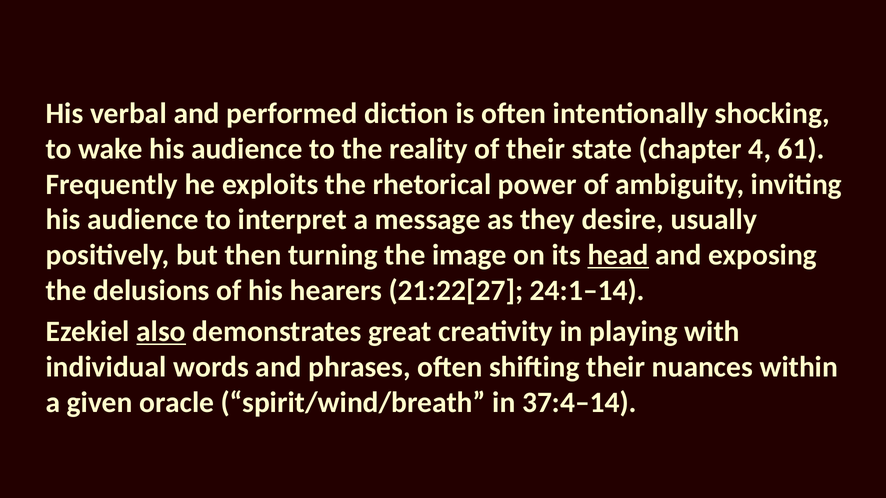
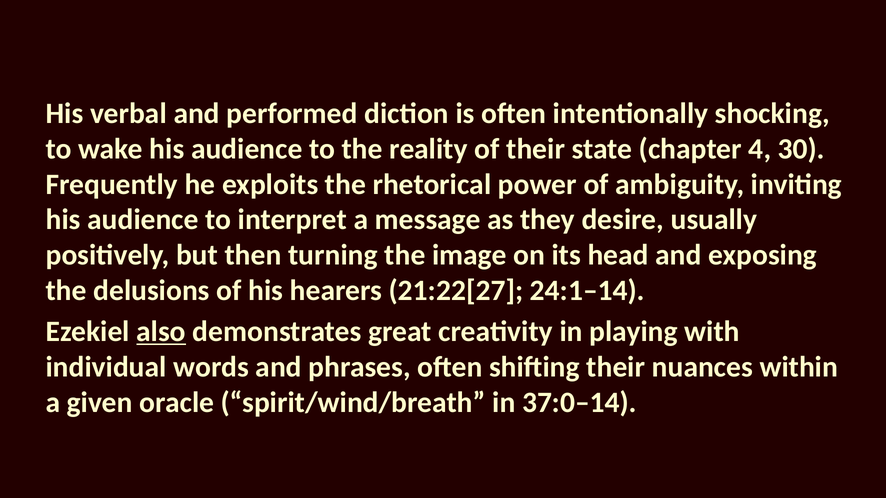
61: 61 -> 30 (801, 149)
head underline: present -> none (618, 255)
37:4–14: 37:4–14 -> 37:0–14 (579, 403)
